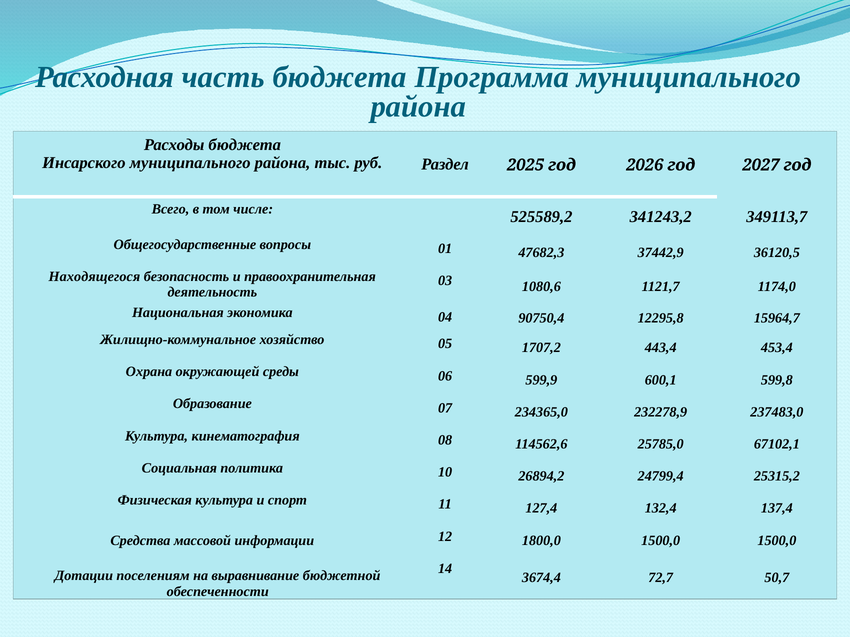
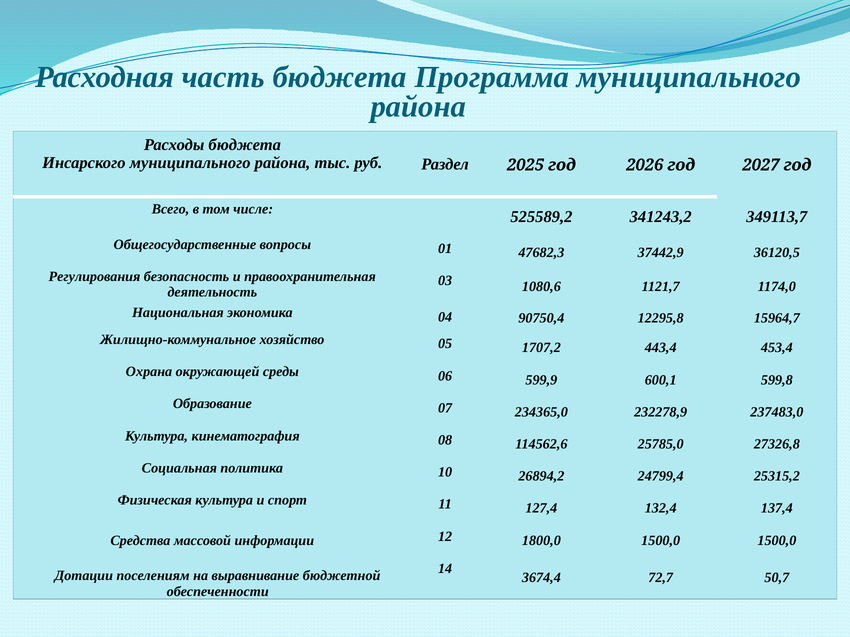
Находящегося: Находящегося -> Регулирования (94, 277)
67102,1: 67102,1 -> 27326,8 (777, 444)
